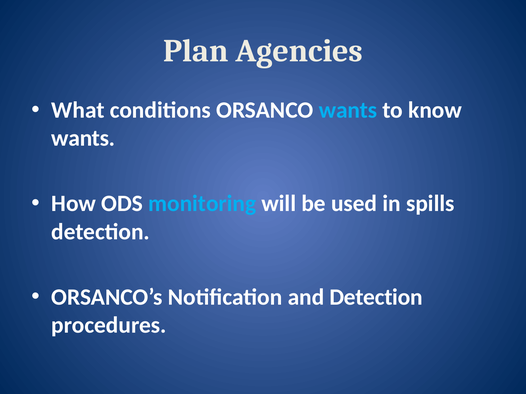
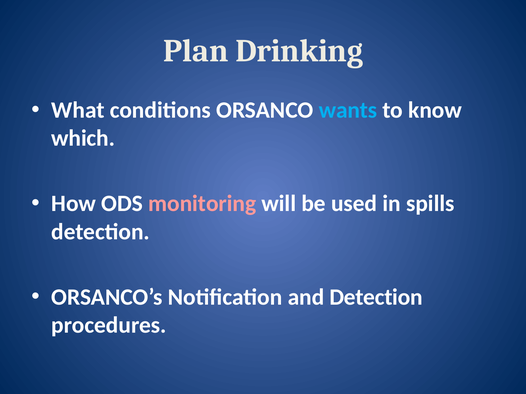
Agencies: Agencies -> Drinking (299, 51)
wants: wants -> which (83, 138)
monitoring colour: light blue -> pink (202, 204)
